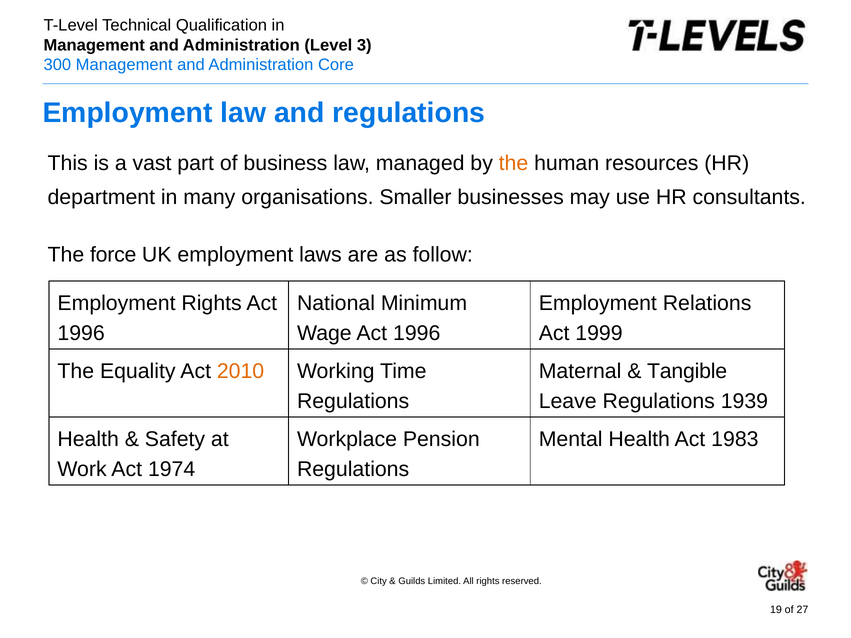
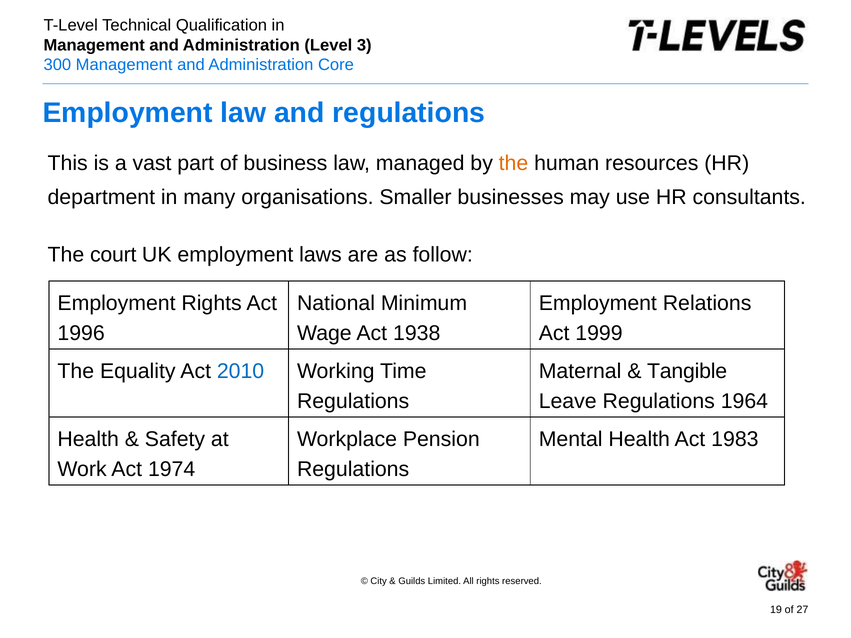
force: force -> court (113, 255)
Wage Act 1996: 1996 -> 1938 (417, 333)
2010 colour: orange -> blue (241, 372)
1939: 1939 -> 1964 (744, 401)
